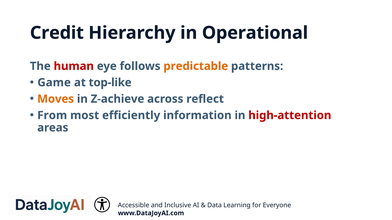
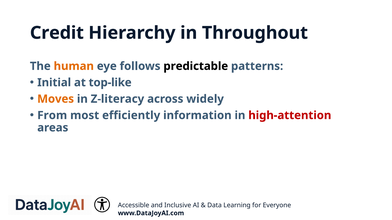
Operational: Operational -> Throughout (255, 33)
human colour: red -> orange (74, 66)
predictable colour: orange -> black (196, 66)
Game: Game -> Initial (54, 83)
Z-achieve: Z-achieve -> Z-literacy (117, 99)
reflect: reflect -> widely (205, 99)
